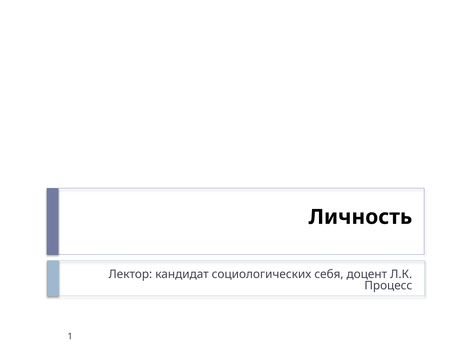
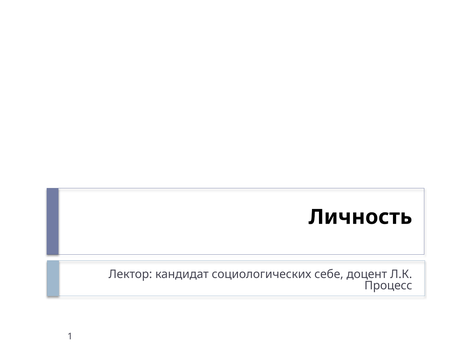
себя: себя -> себе (329, 274)
